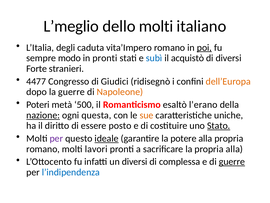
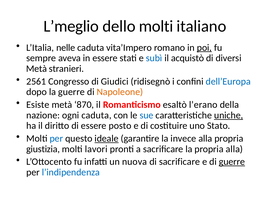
degli: degli -> nelle (66, 47)
modo: modo -> aveva (69, 58)
in pronti: pronti -> essere (105, 58)
Forte: Forte -> Metà (37, 69)
4477: 4477 -> 2561 (36, 81)
dell’Europa colour: orange -> blue (228, 81)
Poteri: Poteri -> Esiste (38, 104)
500: 500 -> 870 (84, 104)
nazione underline: present -> none (43, 115)
ogni questa: questa -> caduta (96, 115)
sue colour: orange -> blue (146, 115)
uniche underline: none -> present (229, 115)
Stato underline: present -> none (219, 125)
per colour: purple -> blue (56, 138)
potere: potere -> invece (183, 138)
romano: romano -> giustizia (43, 149)
un diversi: diversi -> nuova (135, 161)
di complessa: complessa -> sacrificare (179, 161)
